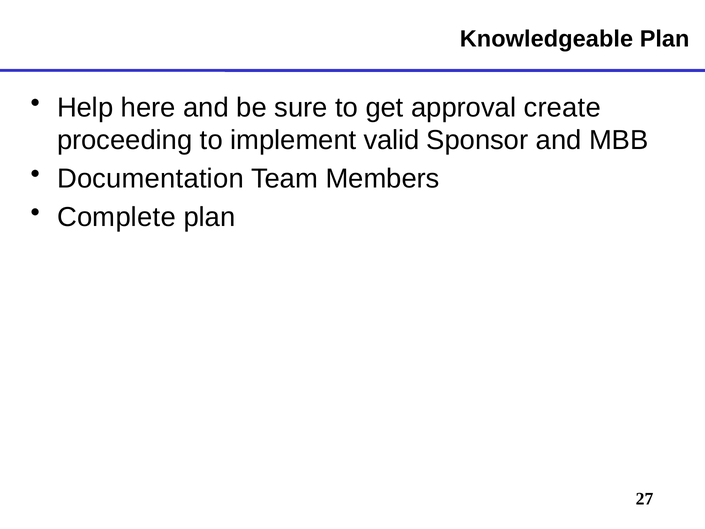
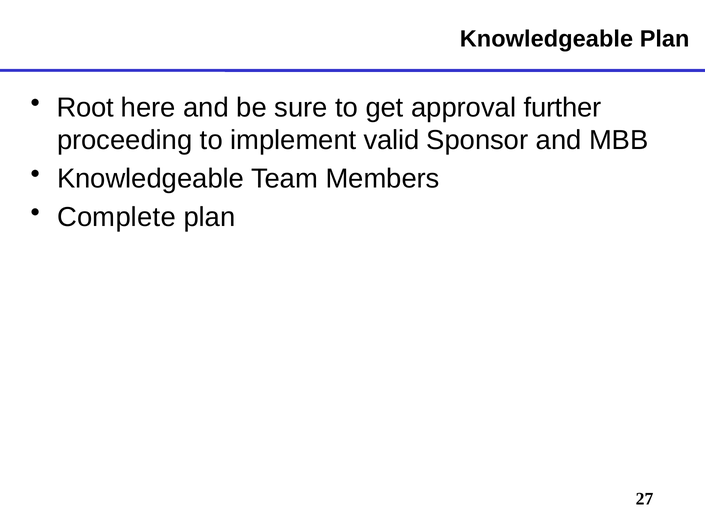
Help: Help -> Root (85, 107)
create: create -> further (563, 107)
Documentation: Documentation -> Knowledgeable (151, 179)
